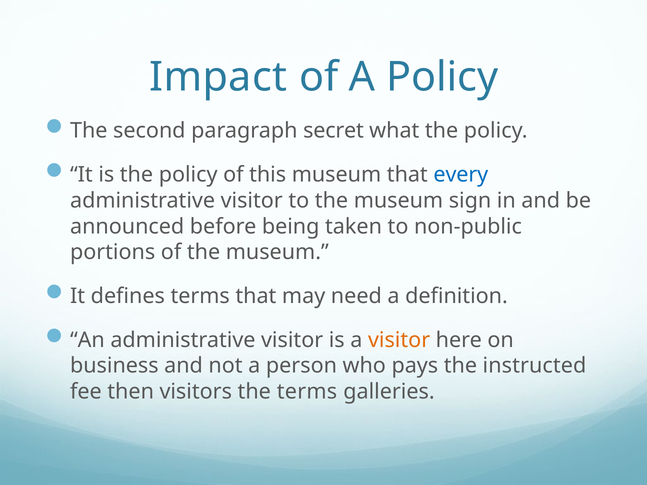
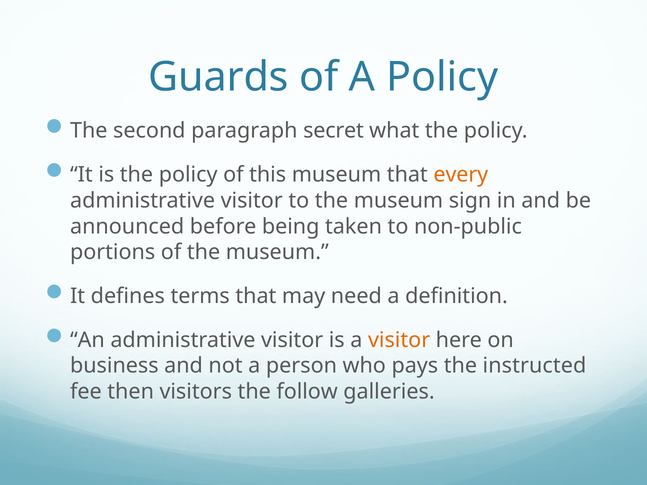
Impact: Impact -> Guards (218, 77)
every colour: blue -> orange (461, 175)
the terms: terms -> follow (307, 392)
